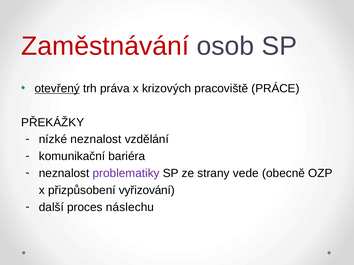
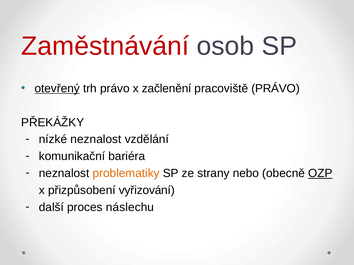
trh práva: práva -> právo (115, 89)
krizových: krizových -> začlenění (167, 89)
pracoviště PRÁCE: PRÁCE -> PRÁVO (275, 89)
problematiky colour: purple -> orange (126, 174)
vede: vede -> nebo (246, 174)
OZP underline: none -> present (320, 174)
